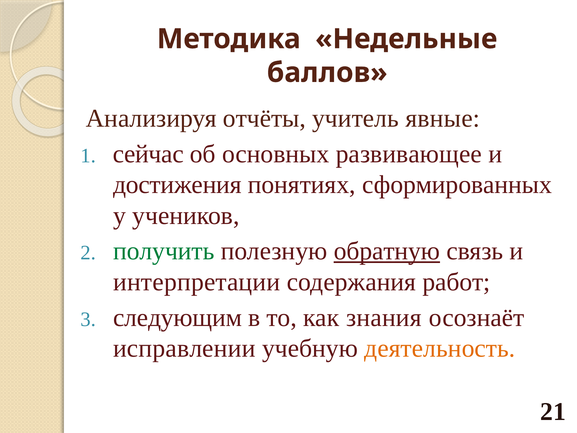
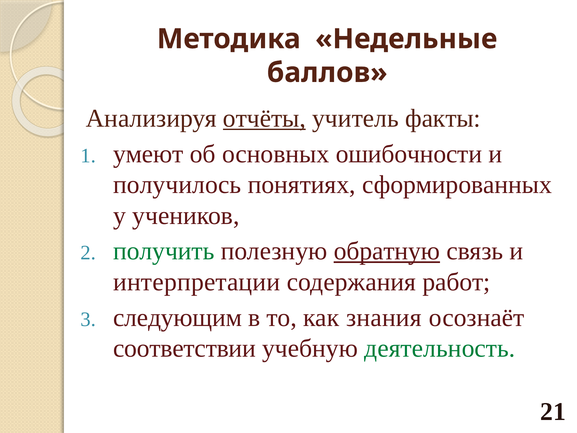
отчёты underline: none -> present (264, 118)
явные: явные -> факты (443, 118)
сейчас: сейчас -> умеют (148, 154)
развивающее: развивающее -> ошибочности (409, 154)
достижения: достижения -> получилось (177, 185)
исправлении: исправлении -> соответствии (184, 348)
деятельность colour: orange -> green (440, 348)
